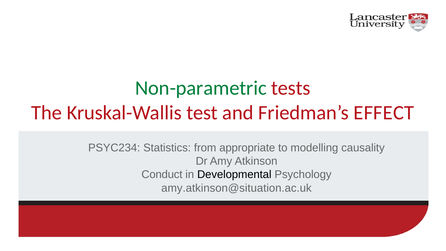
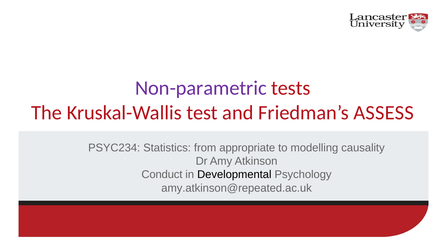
Non-parametric colour: green -> purple (201, 88)
EFFECT: EFFECT -> ASSESS (384, 113)
amy.atkinson@situation.ac.uk: amy.atkinson@situation.ac.uk -> amy.atkinson@repeated.ac.uk (237, 188)
